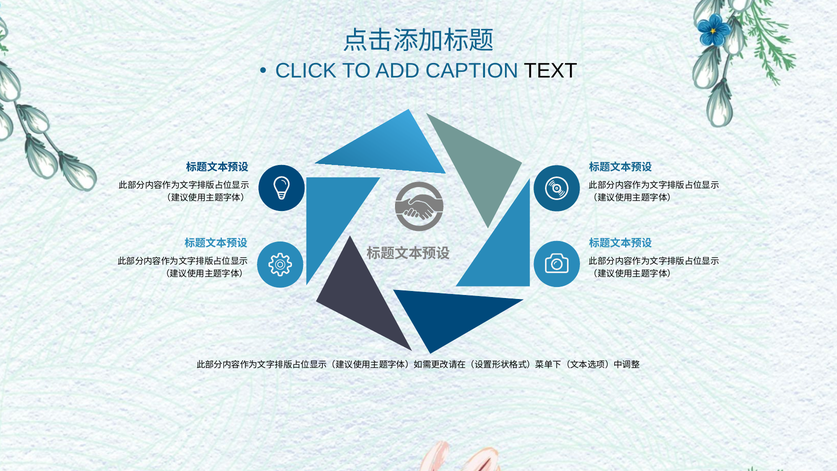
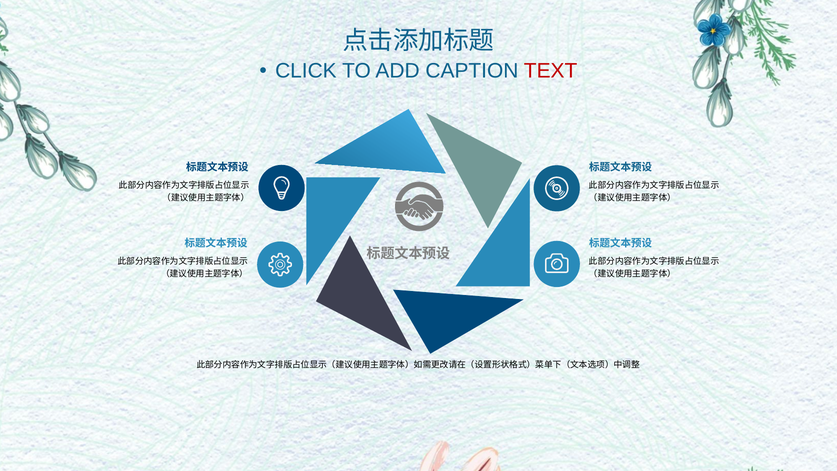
TEXT colour: black -> red (551, 71)
